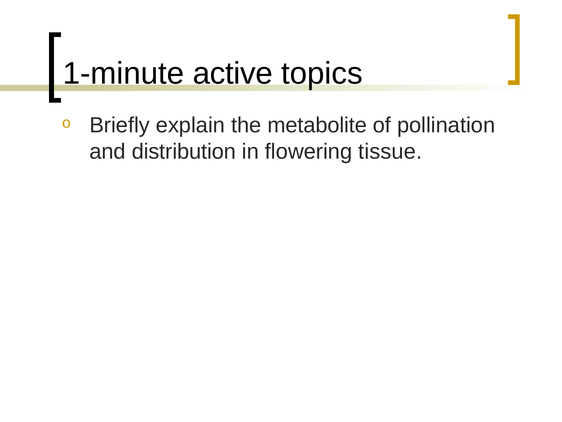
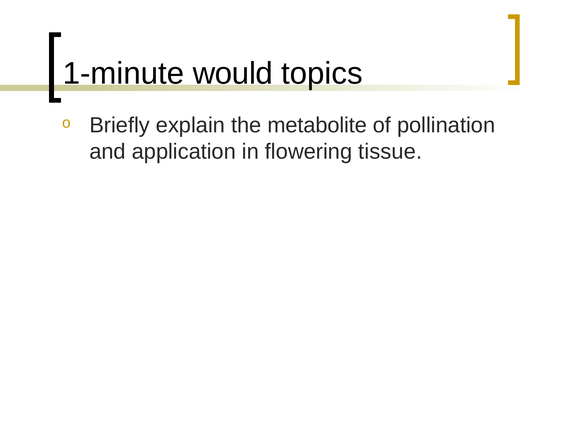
active: active -> would (233, 73)
distribution: distribution -> application (184, 151)
